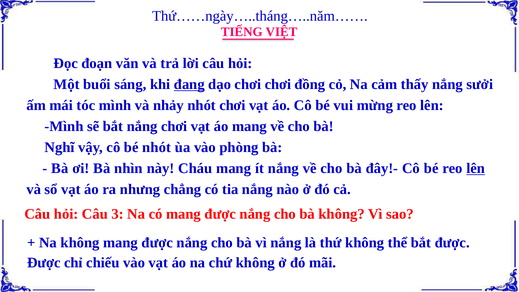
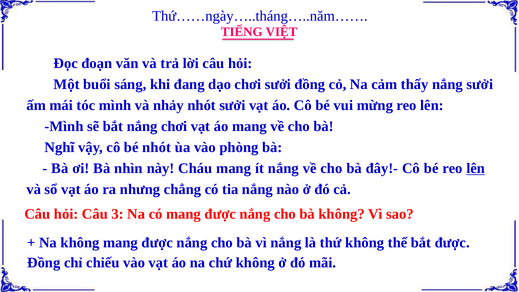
đang underline: present -> none (189, 84)
chơi chơi: chơi -> sưởi (278, 84)
nhót chơi: chơi -> sưởi (232, 105)
Được: Được -> Đồng (44, 262)
